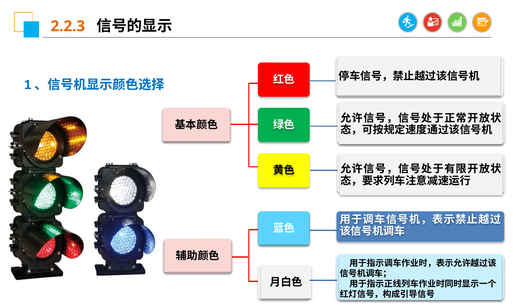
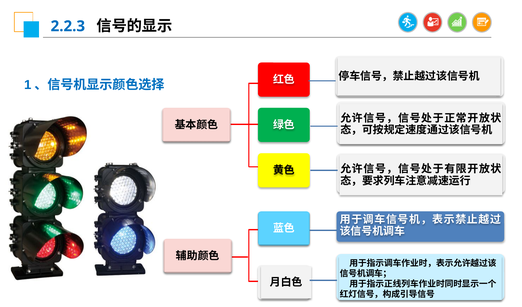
2.2.3 colour: orange -> blue (68, 26)
